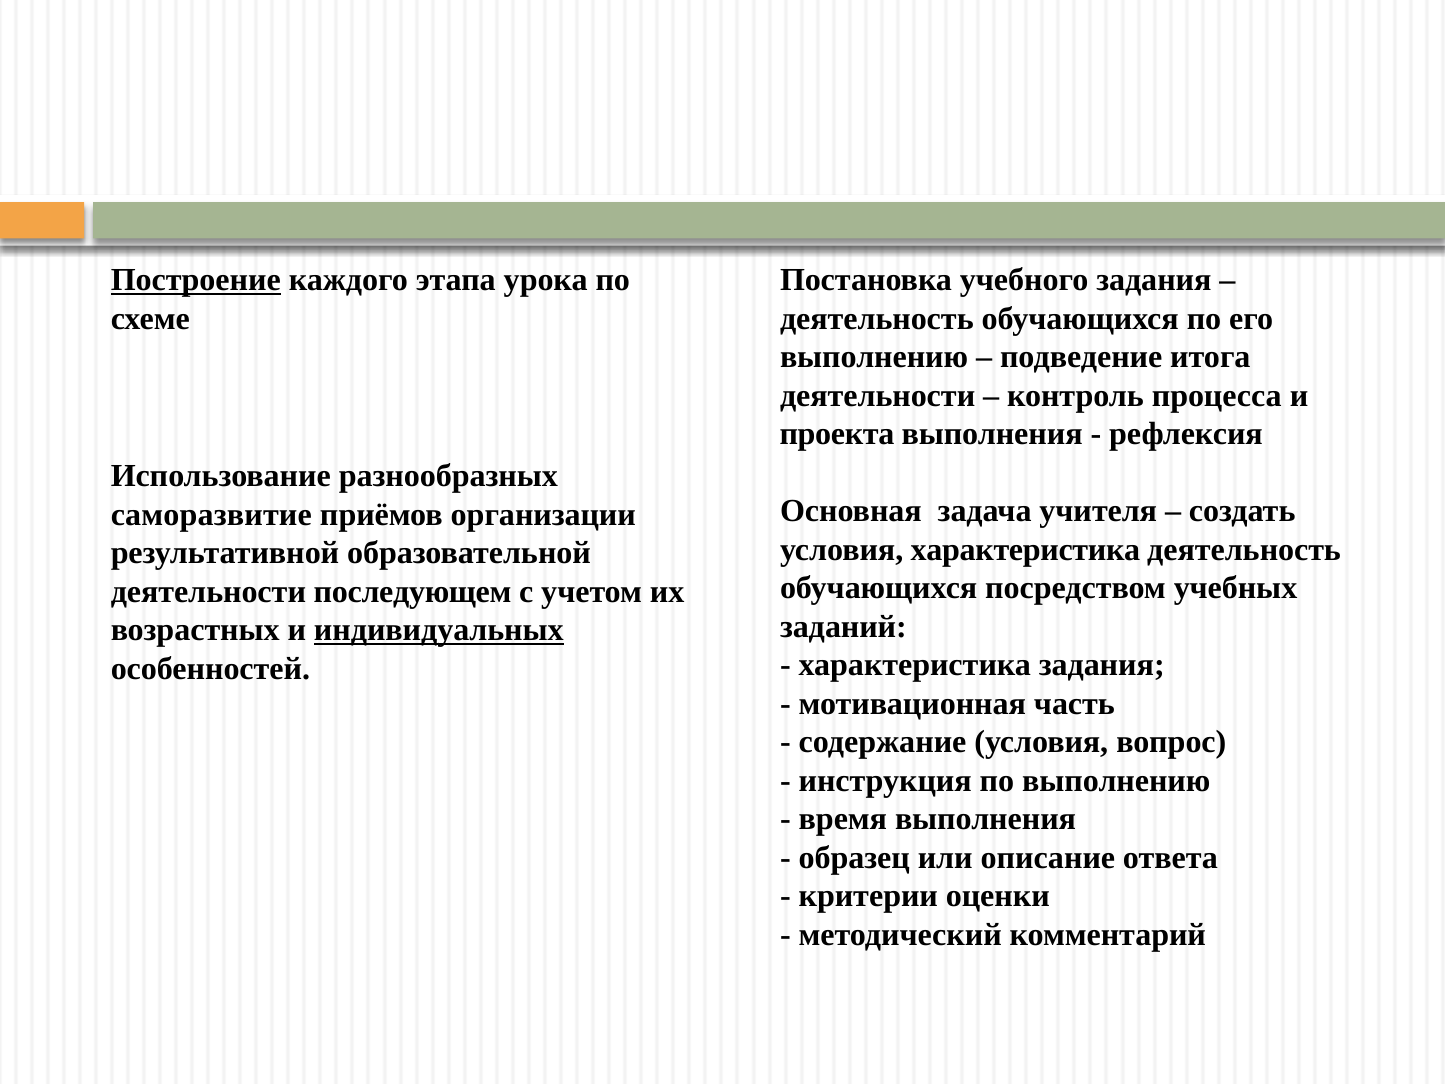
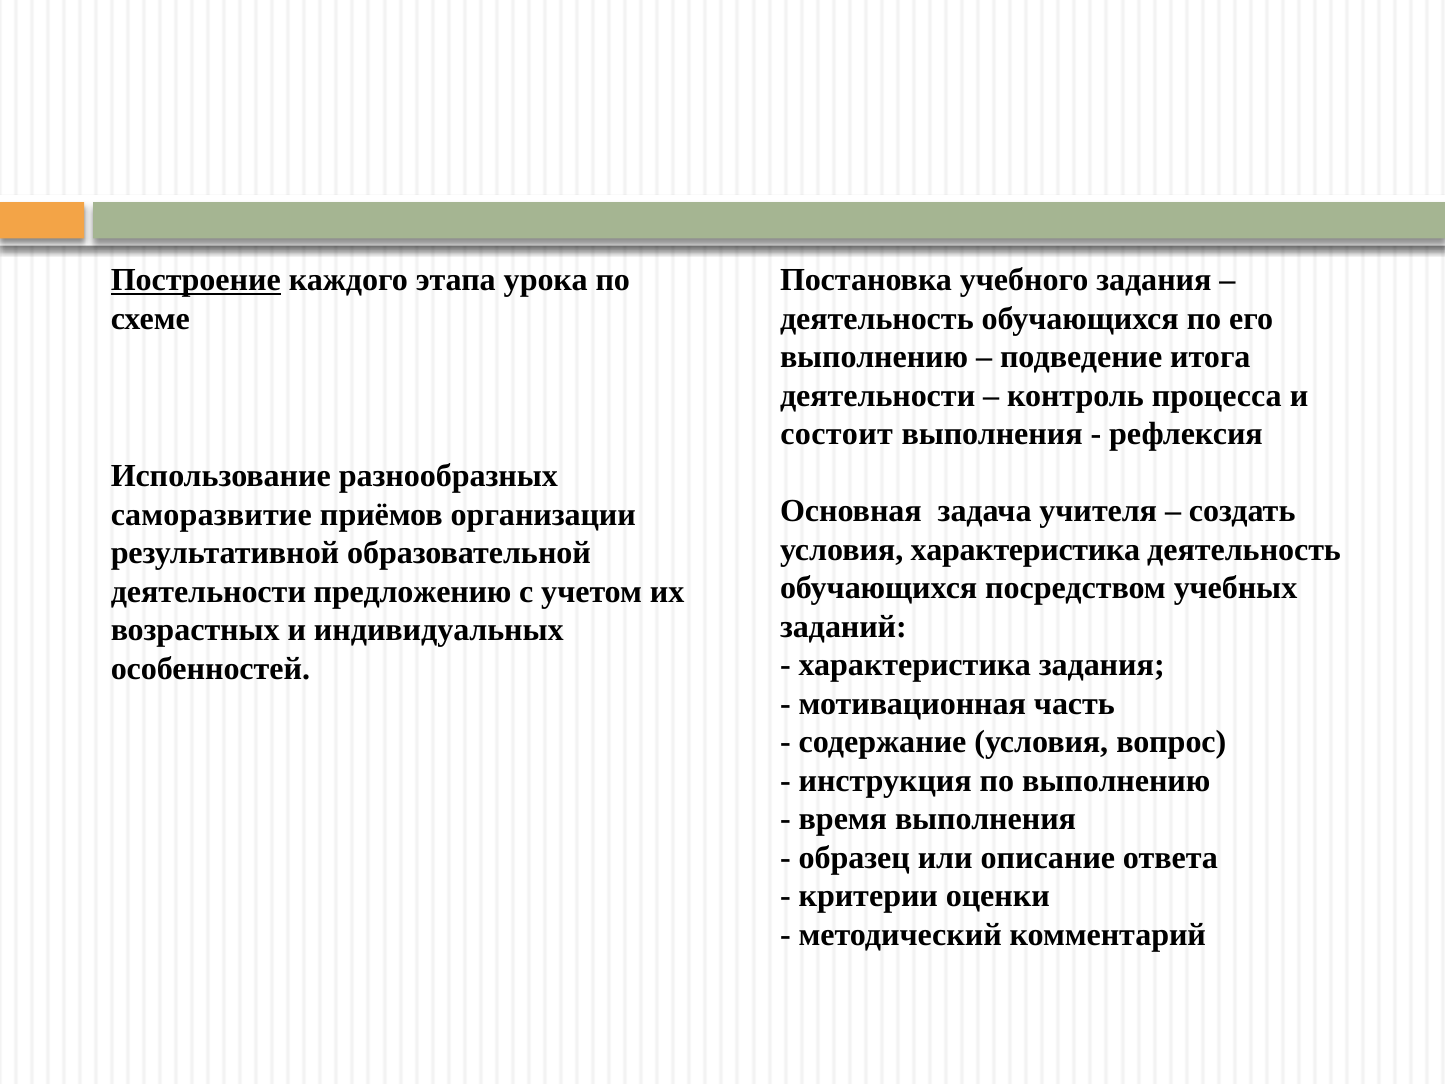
проекта: проекта -> состоит (837, 434)
последующем: последующем -> предложению (413, 592)
индивидуальных underline: present -> none (439, 630)
